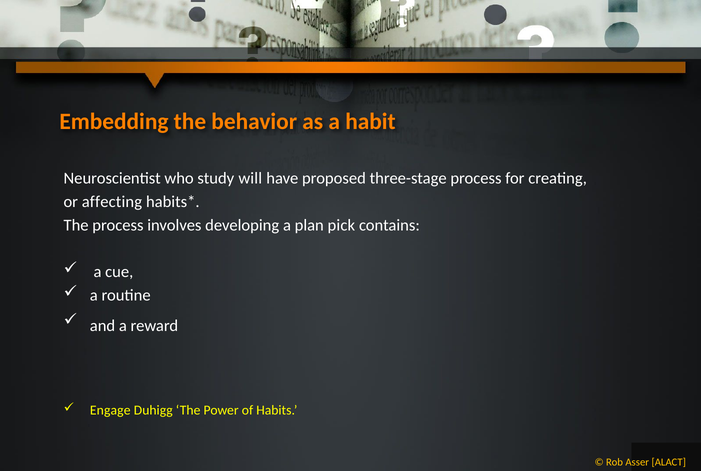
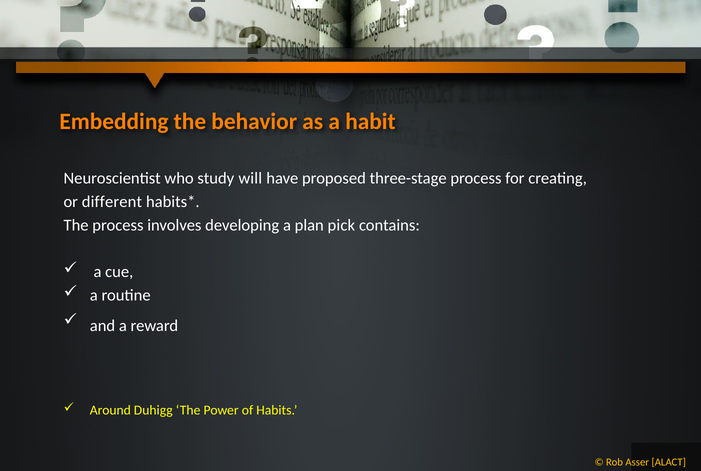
affecting: affecting -> different (112, 202)
Engage: Engage -> Around (110, 410)
